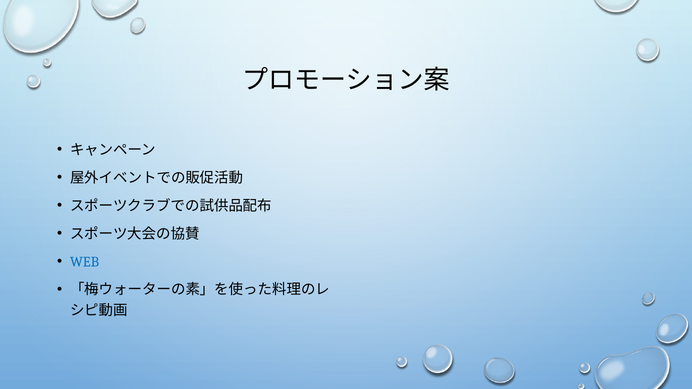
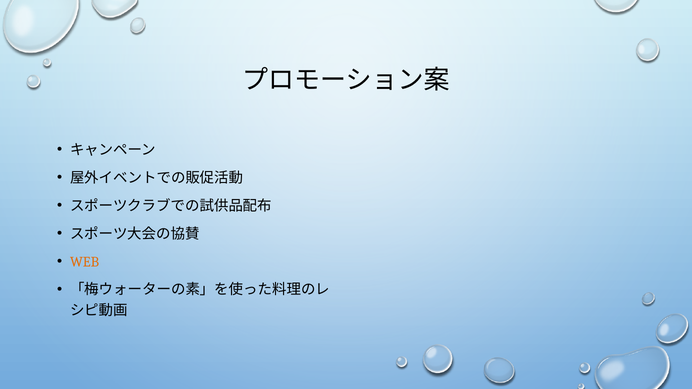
WEB colour: blue -> orange (85, 262)
